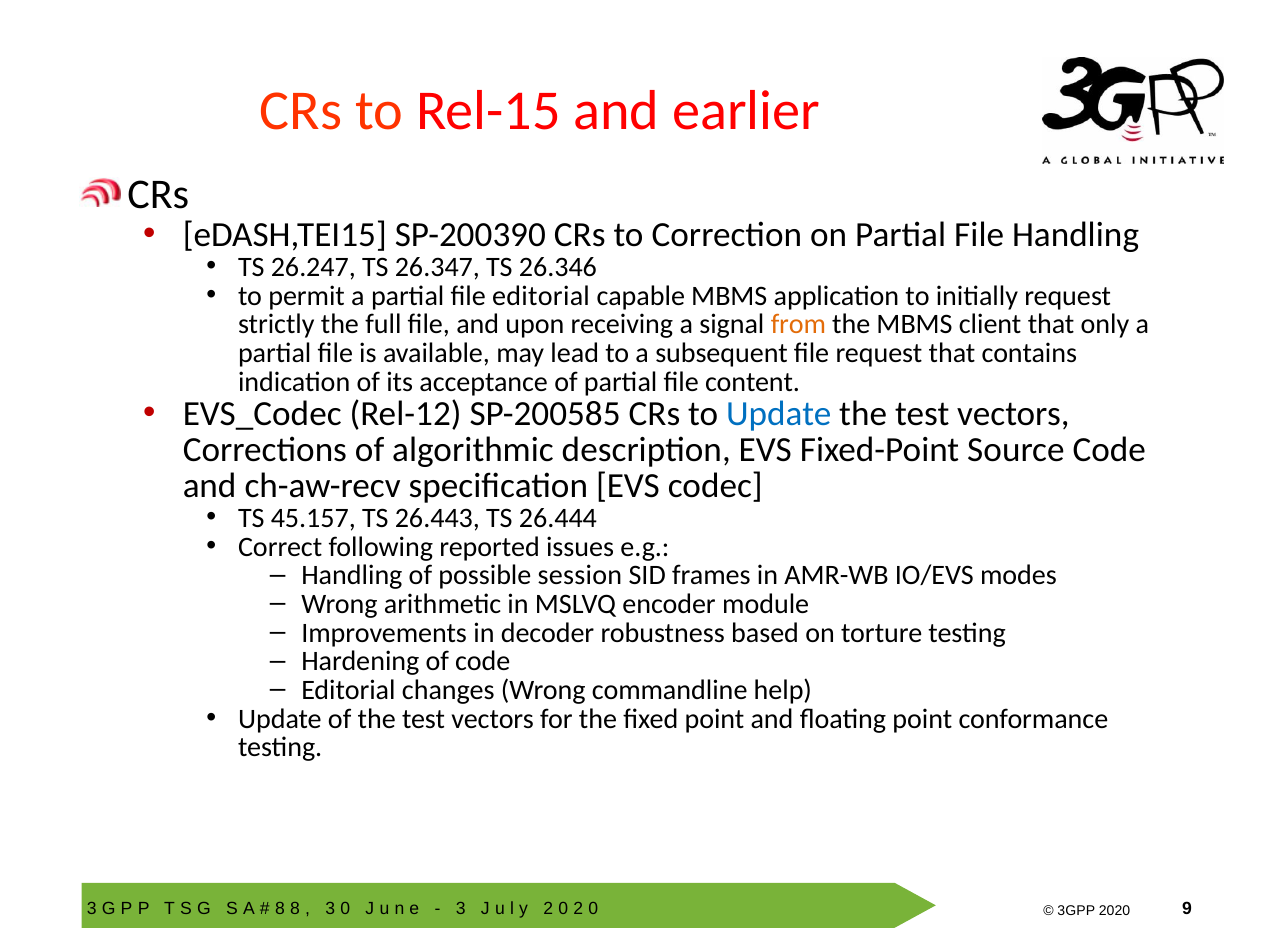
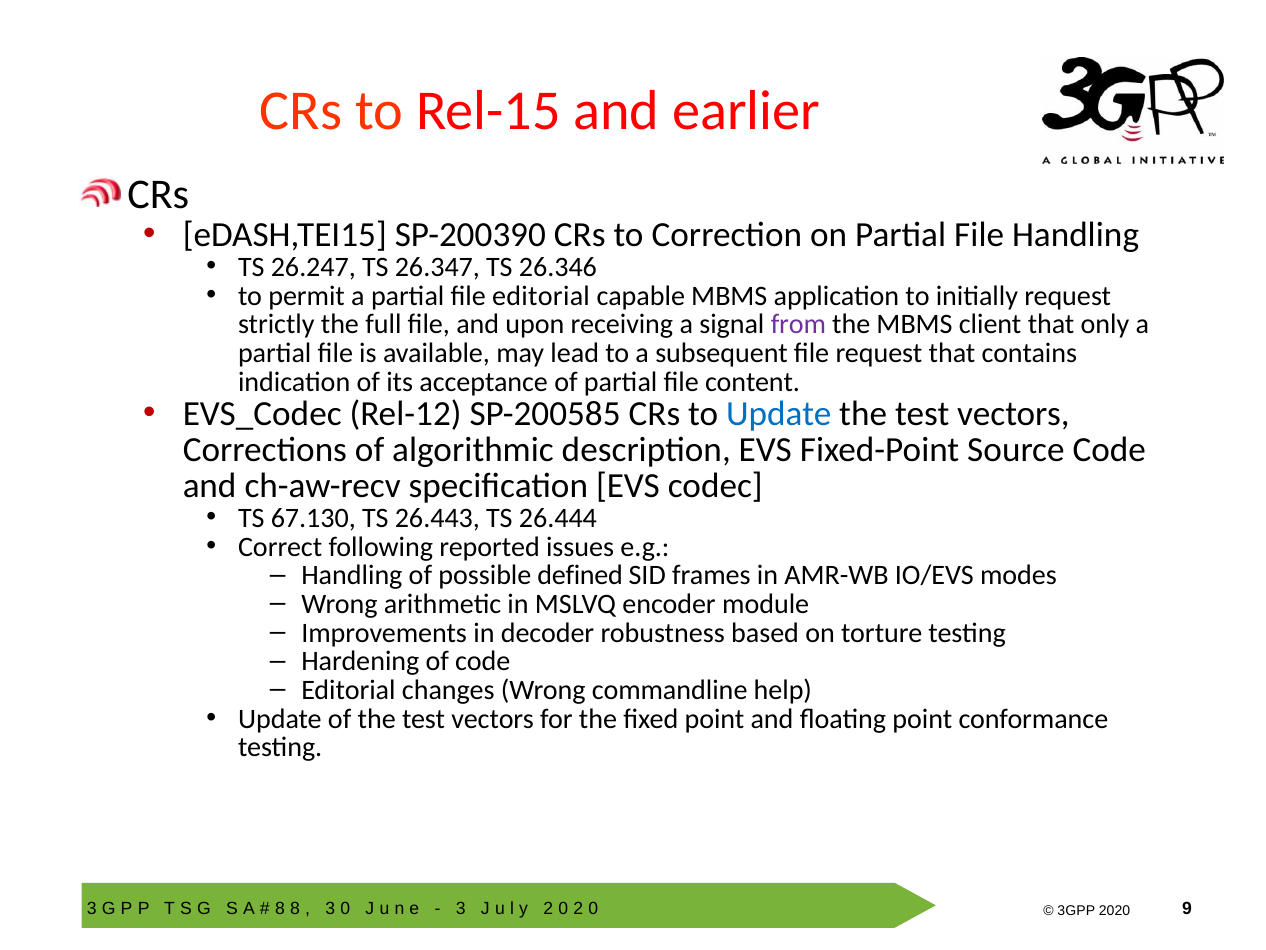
from colour: orange -> purple (798, 324)
45.157: 45.157 -> 67.130 (313, 518)
session: session -> defined (580, 575)
